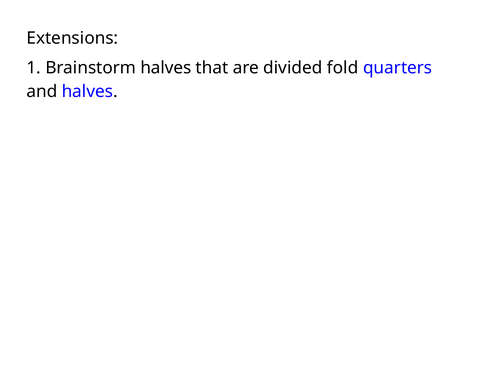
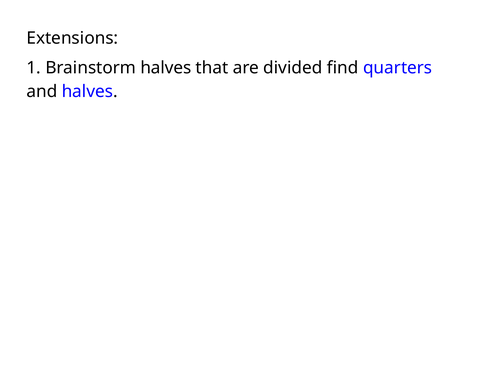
fold: fold -> find (343, 68)
